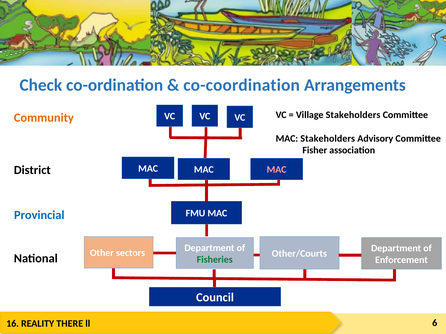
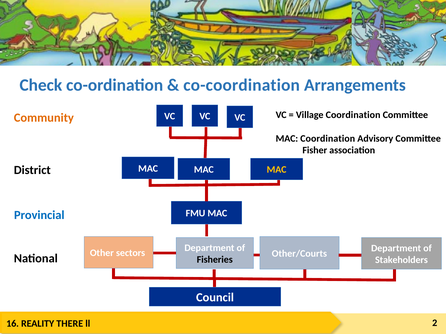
Village Stakeholders: Stakeholders -> Coordination (353, 115)
MAC Stakeholders: Stakeholders -> Coordination (328, 139)
MAC colour: pink -> yellow (277, 170)
Fisheries colour: green -> black (215, 260)
Enforcement: Enforcement -> Stakeholders (401, 260)
6: 6 -> 2 (435, 323)
